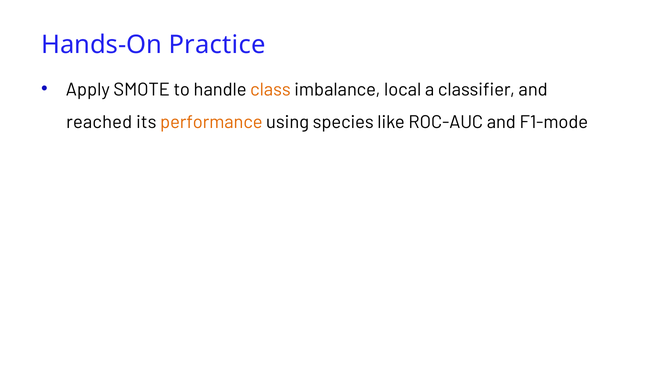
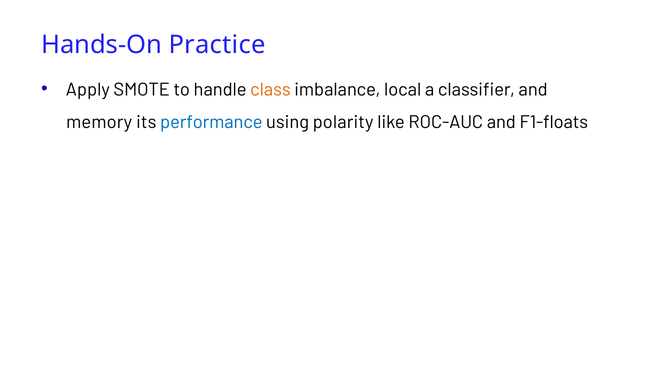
reached: reached -> memory (99, 122)
performance colour: orange -> blue (211, 122)
species: species -> polarity (343, 122)
F1-mode: F1-mode -> F1-floats (554, 122)
